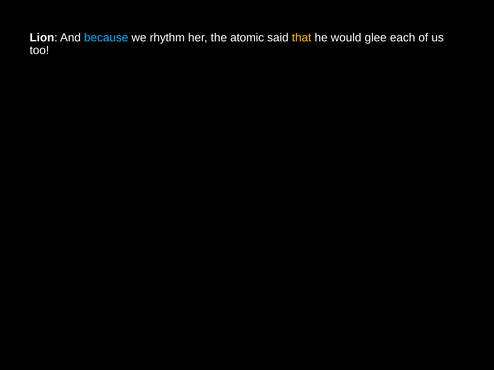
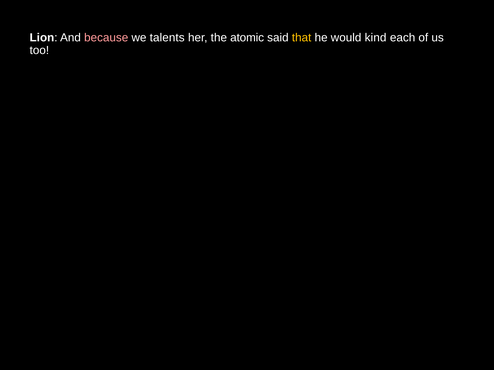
because colour: light blue -> pink (106, 38)
rhythm: rhythm -> talents (167, 38)
glee: glee -> kind (376, 38)
